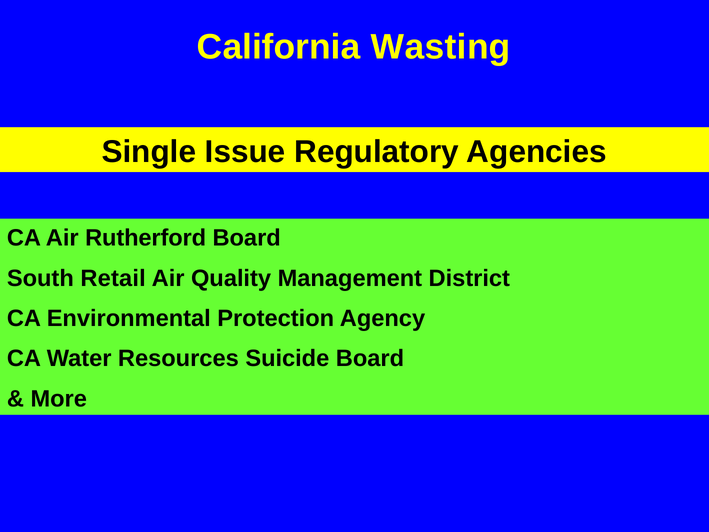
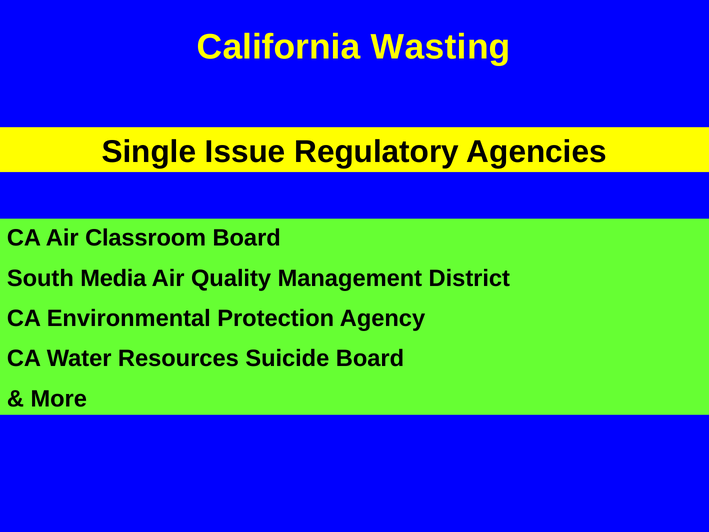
Rutherford: Rutherford -> Classroom (146, 238)
Retail: Retail -> Media (113, 278)
